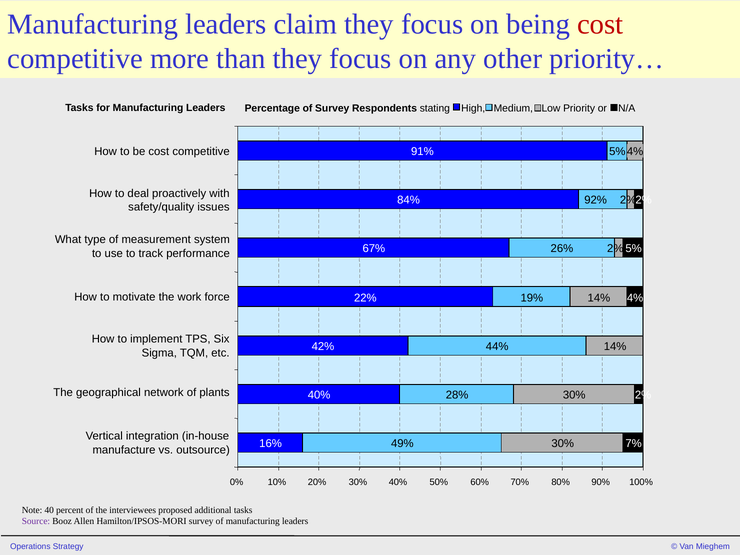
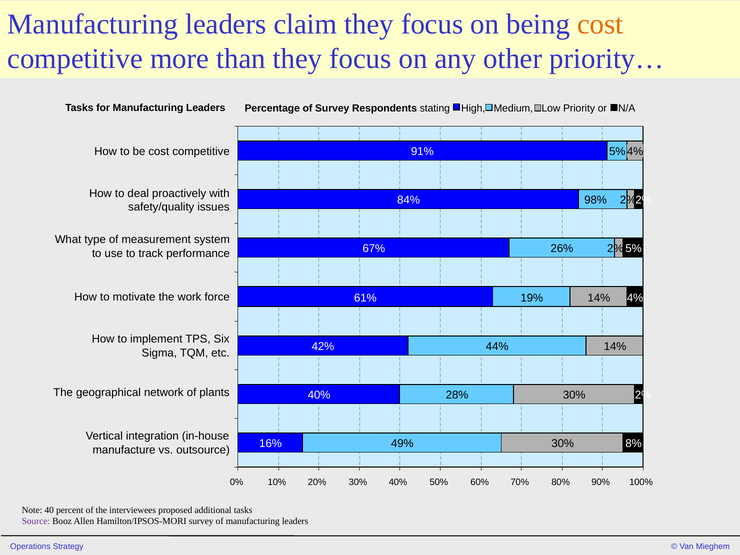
cost colour: red -> orange (600, 24)
92%: 92% -> 98% (596, 200)
22%: 22% -> 61% (365, 298)
7%: 7% -> 8% (634, 444)
